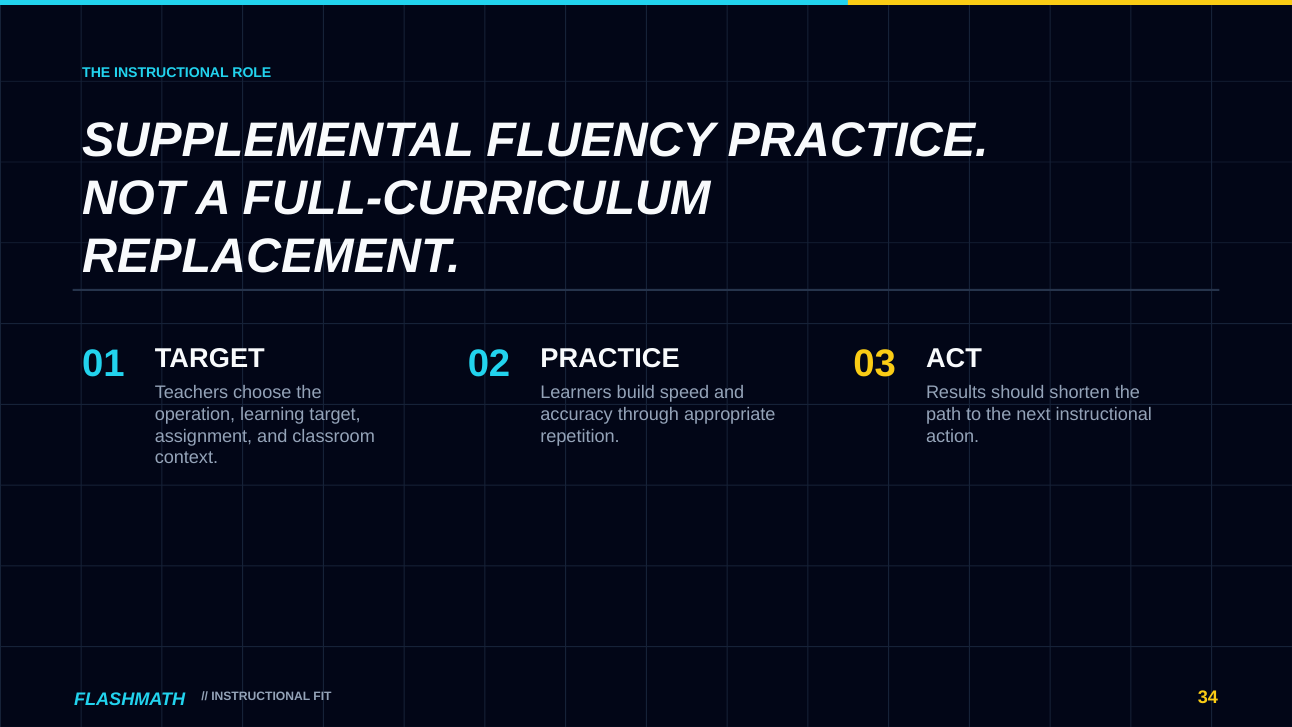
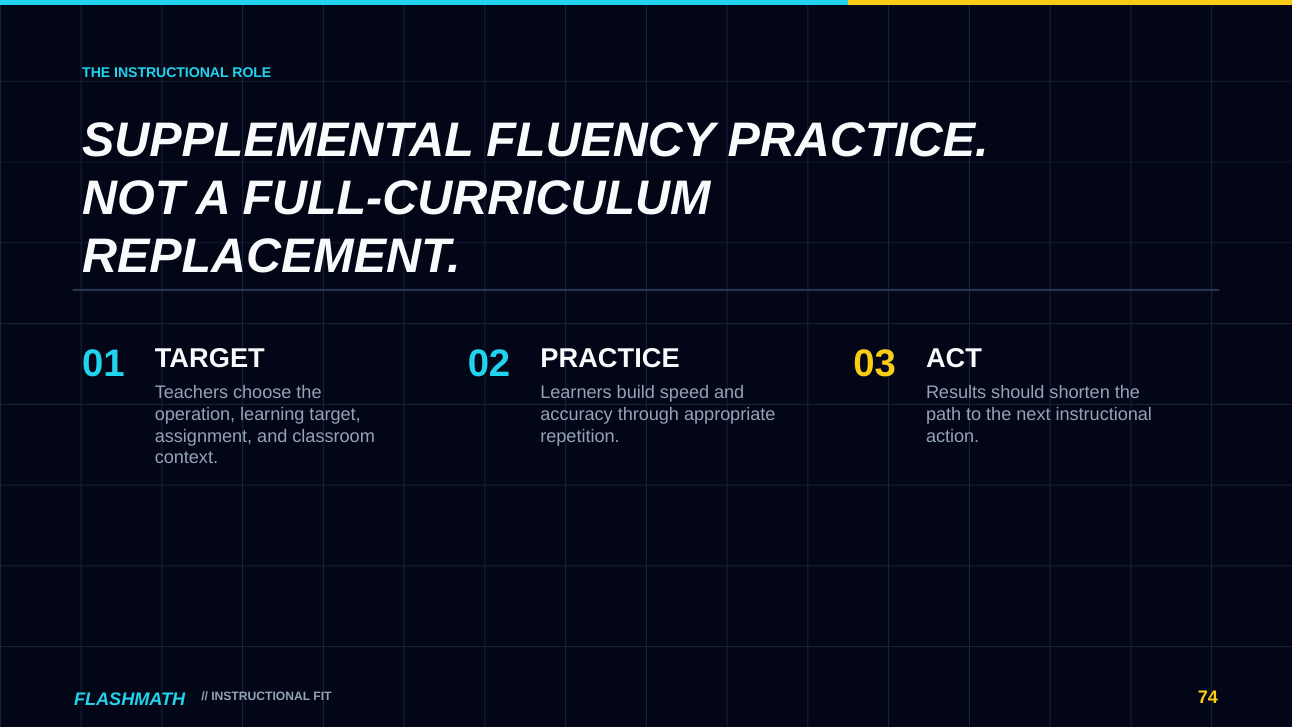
34: 34 -> 74 (1208, 697)
